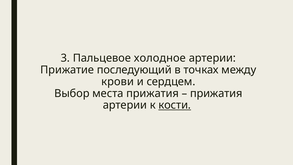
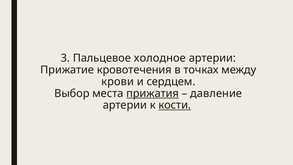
последующий: последующий -> кровотечения (134, 70)
прижатия underline: none -> present (153, 93)
прижатия: прижатия -> давление (216, 93)
